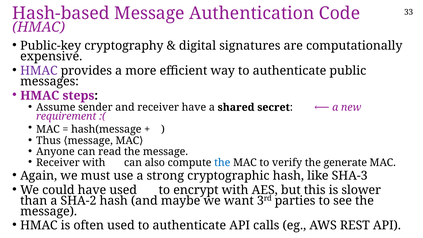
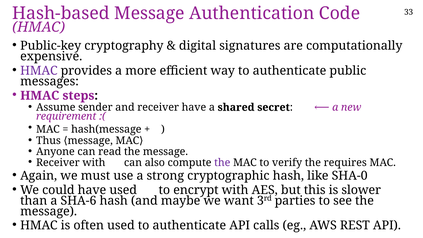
the colour: blue -> purple (222, 163)
generate: generate -> requires (345, 163)
SHA-3: SHA-3 -> SHA-0 (350, 176)
SHA-2: SHA-2 -> SHA-6 (79, 201)
